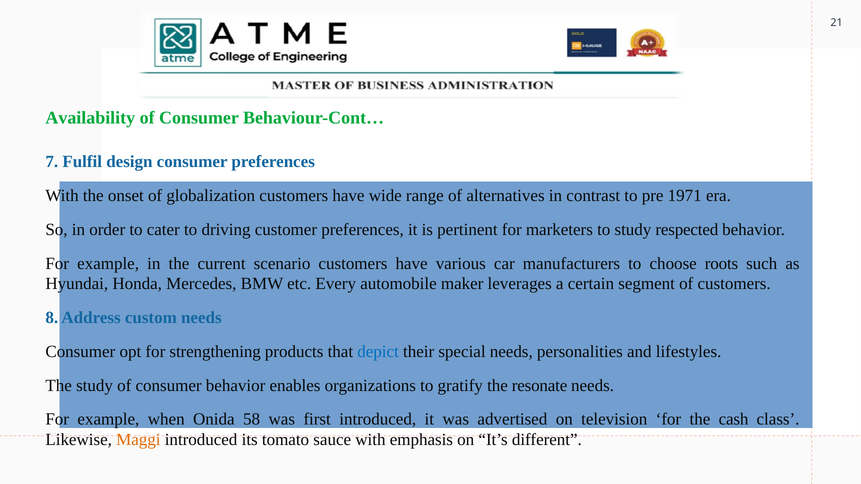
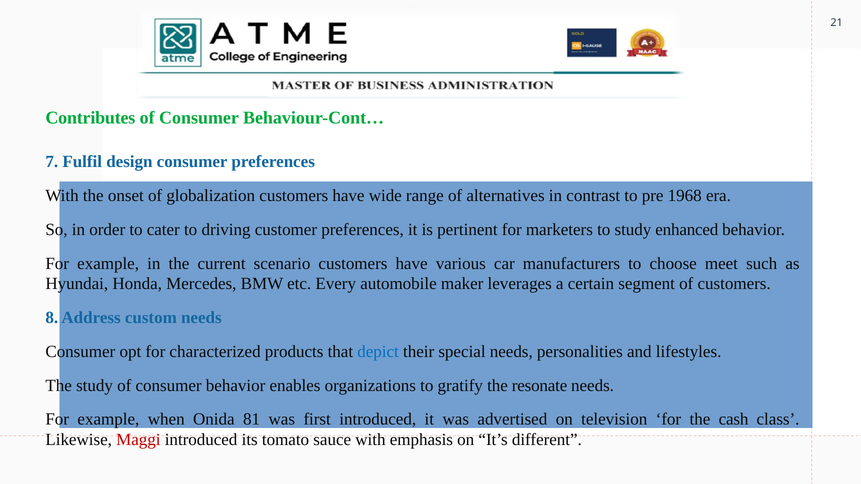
Availability: Availability -> Contributes (90, 118)
1971: 1971 -> 1968 (685, 196)
respected: respected -> enhanced (687, 230)
roots: roots -> meet (721, 264)
strengthening: strengthening -> characterized (215, 352)
58: 58 -> 81 (252, 420)
Maggi colour: orange -> red (138, 440)
